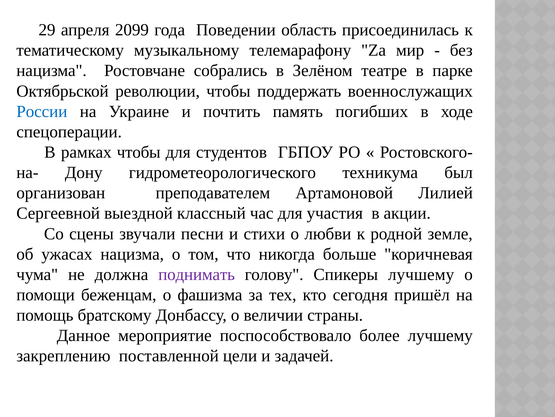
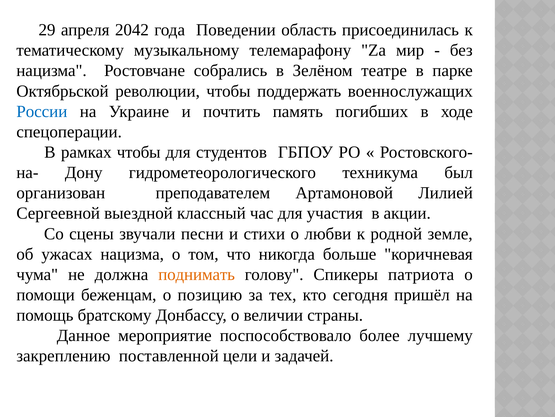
2099: 2099 -> 2042 (132, 30)
поднимать colour: purple -> orange (197, 274)
Спикеры лучшему: лучшему -> патриота (421, 274)
фашизма: фашизма -> позицию (210, 294)
